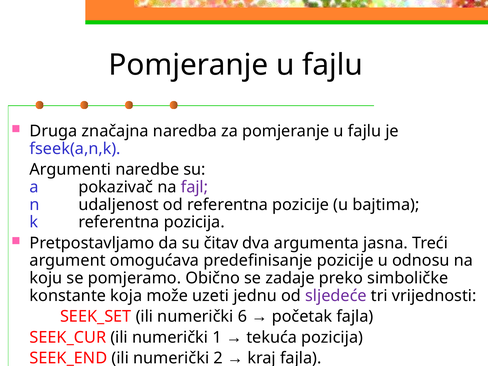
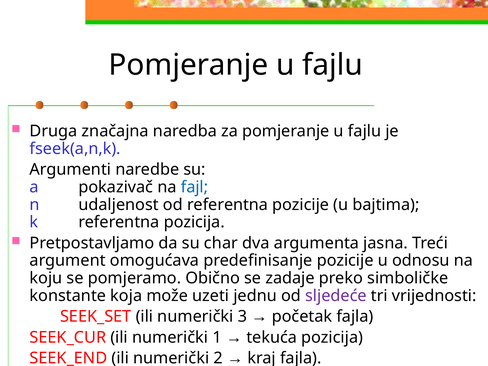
fajl colour: purple -> blue (194, 187)
čitav: čitav -> char (221, 243)
6: 6 -> 3 (242, 317)
